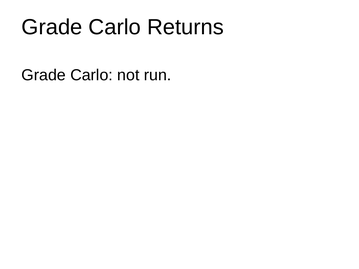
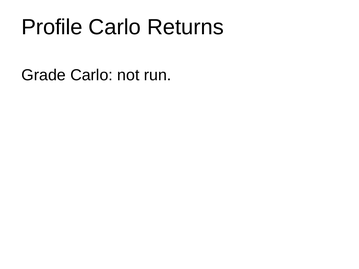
Grade: Grade -> Profile (52, 27)
